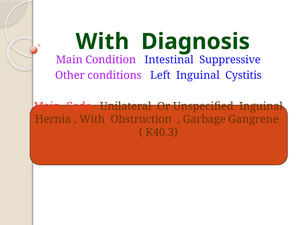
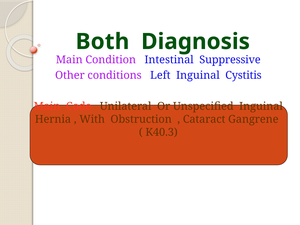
With: With -> Both (102, 42)
Garbage: Garbage -> Cataract (204, 119)
